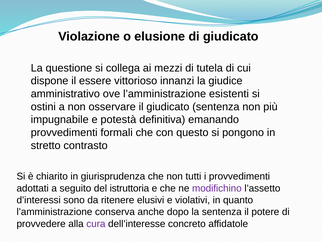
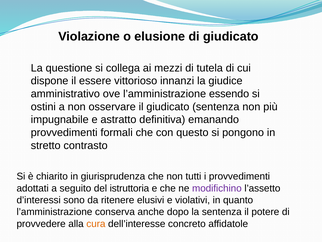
esistenti: esistenti -> essendo (229, 94)
potestà: potestà -> astratto (118, 119)
cura colour: purple -> orange (96, 223)
